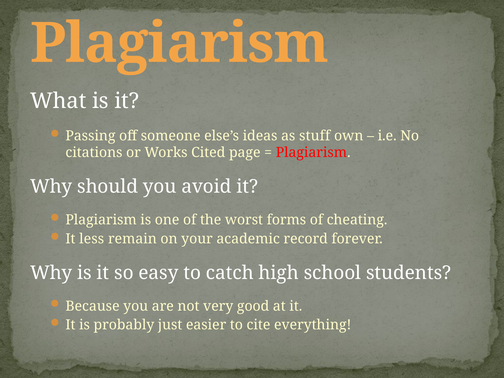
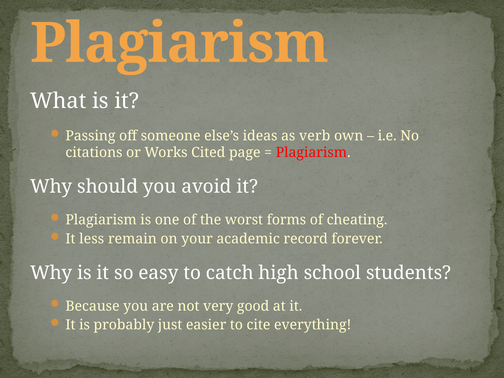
stuff: stuff -> verb (315, 136)
